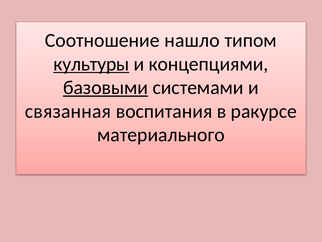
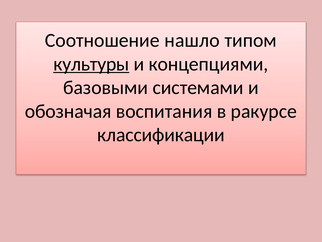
базовыми underline: present -> none (106, 87)
связанная: связанная -> обозначая (68, 111)
материального: материального -> классификации (161, 135)
